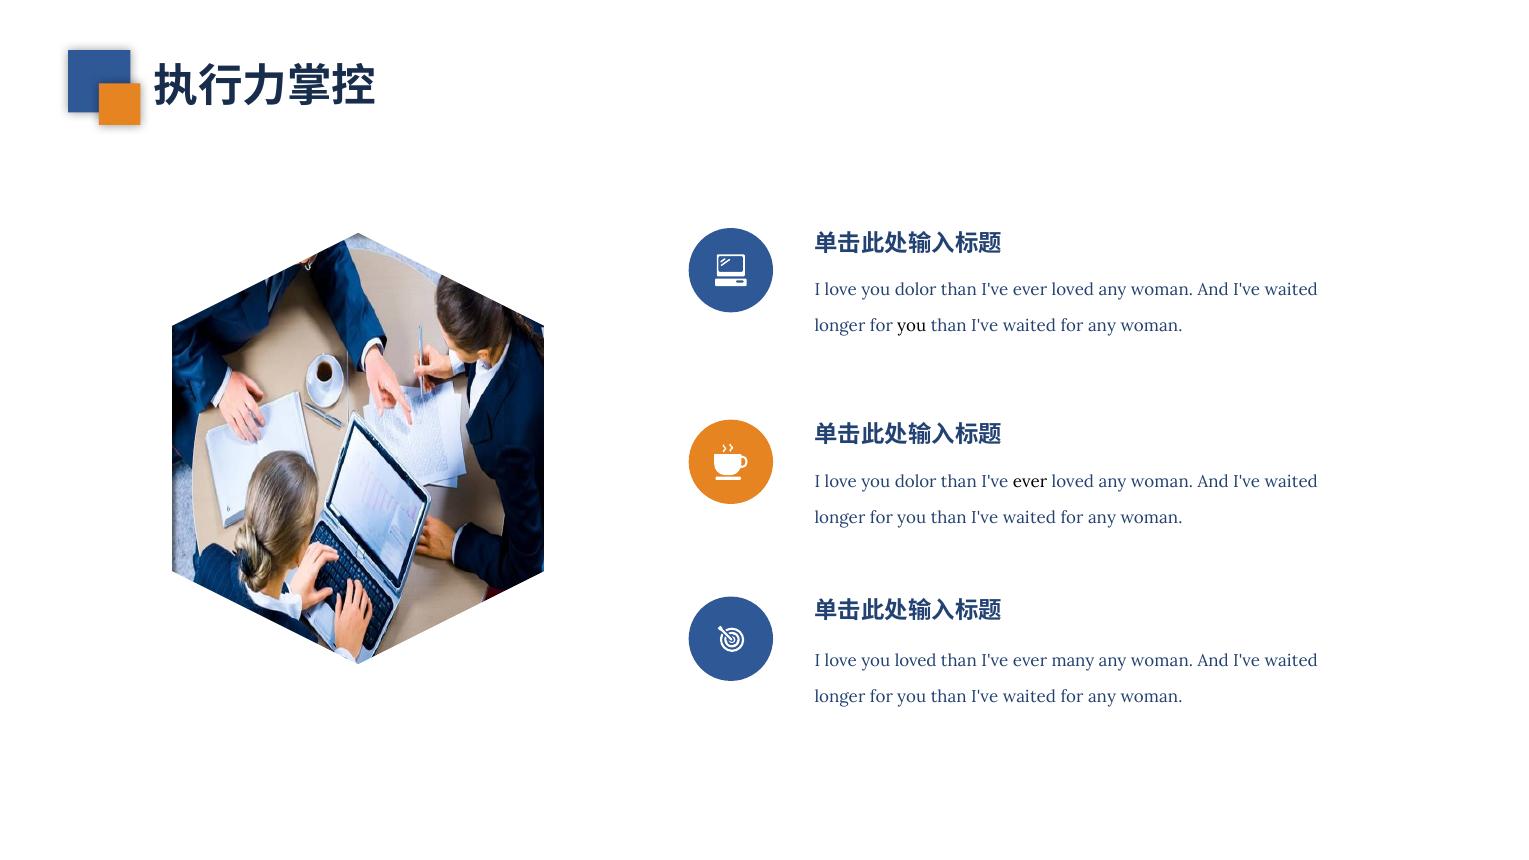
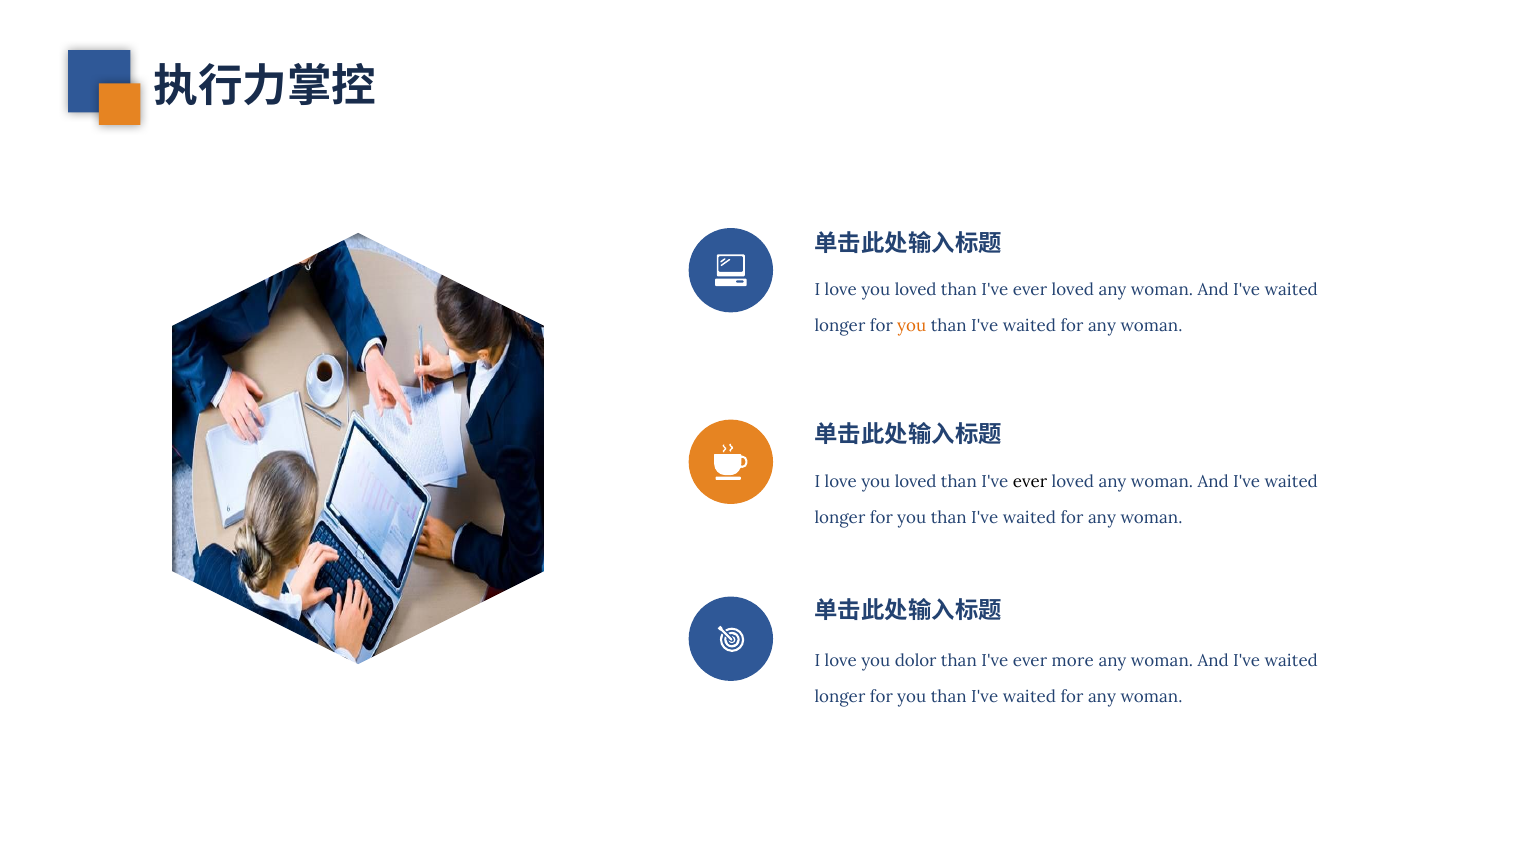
dolor: dolor -> loved (916, 289)
you colour: black -> orange (912, 326)
dolor: dolor -> loved (916, 482)
you loved: loved -> dolor (916, 661)
many: many -> more (1073, 661)
